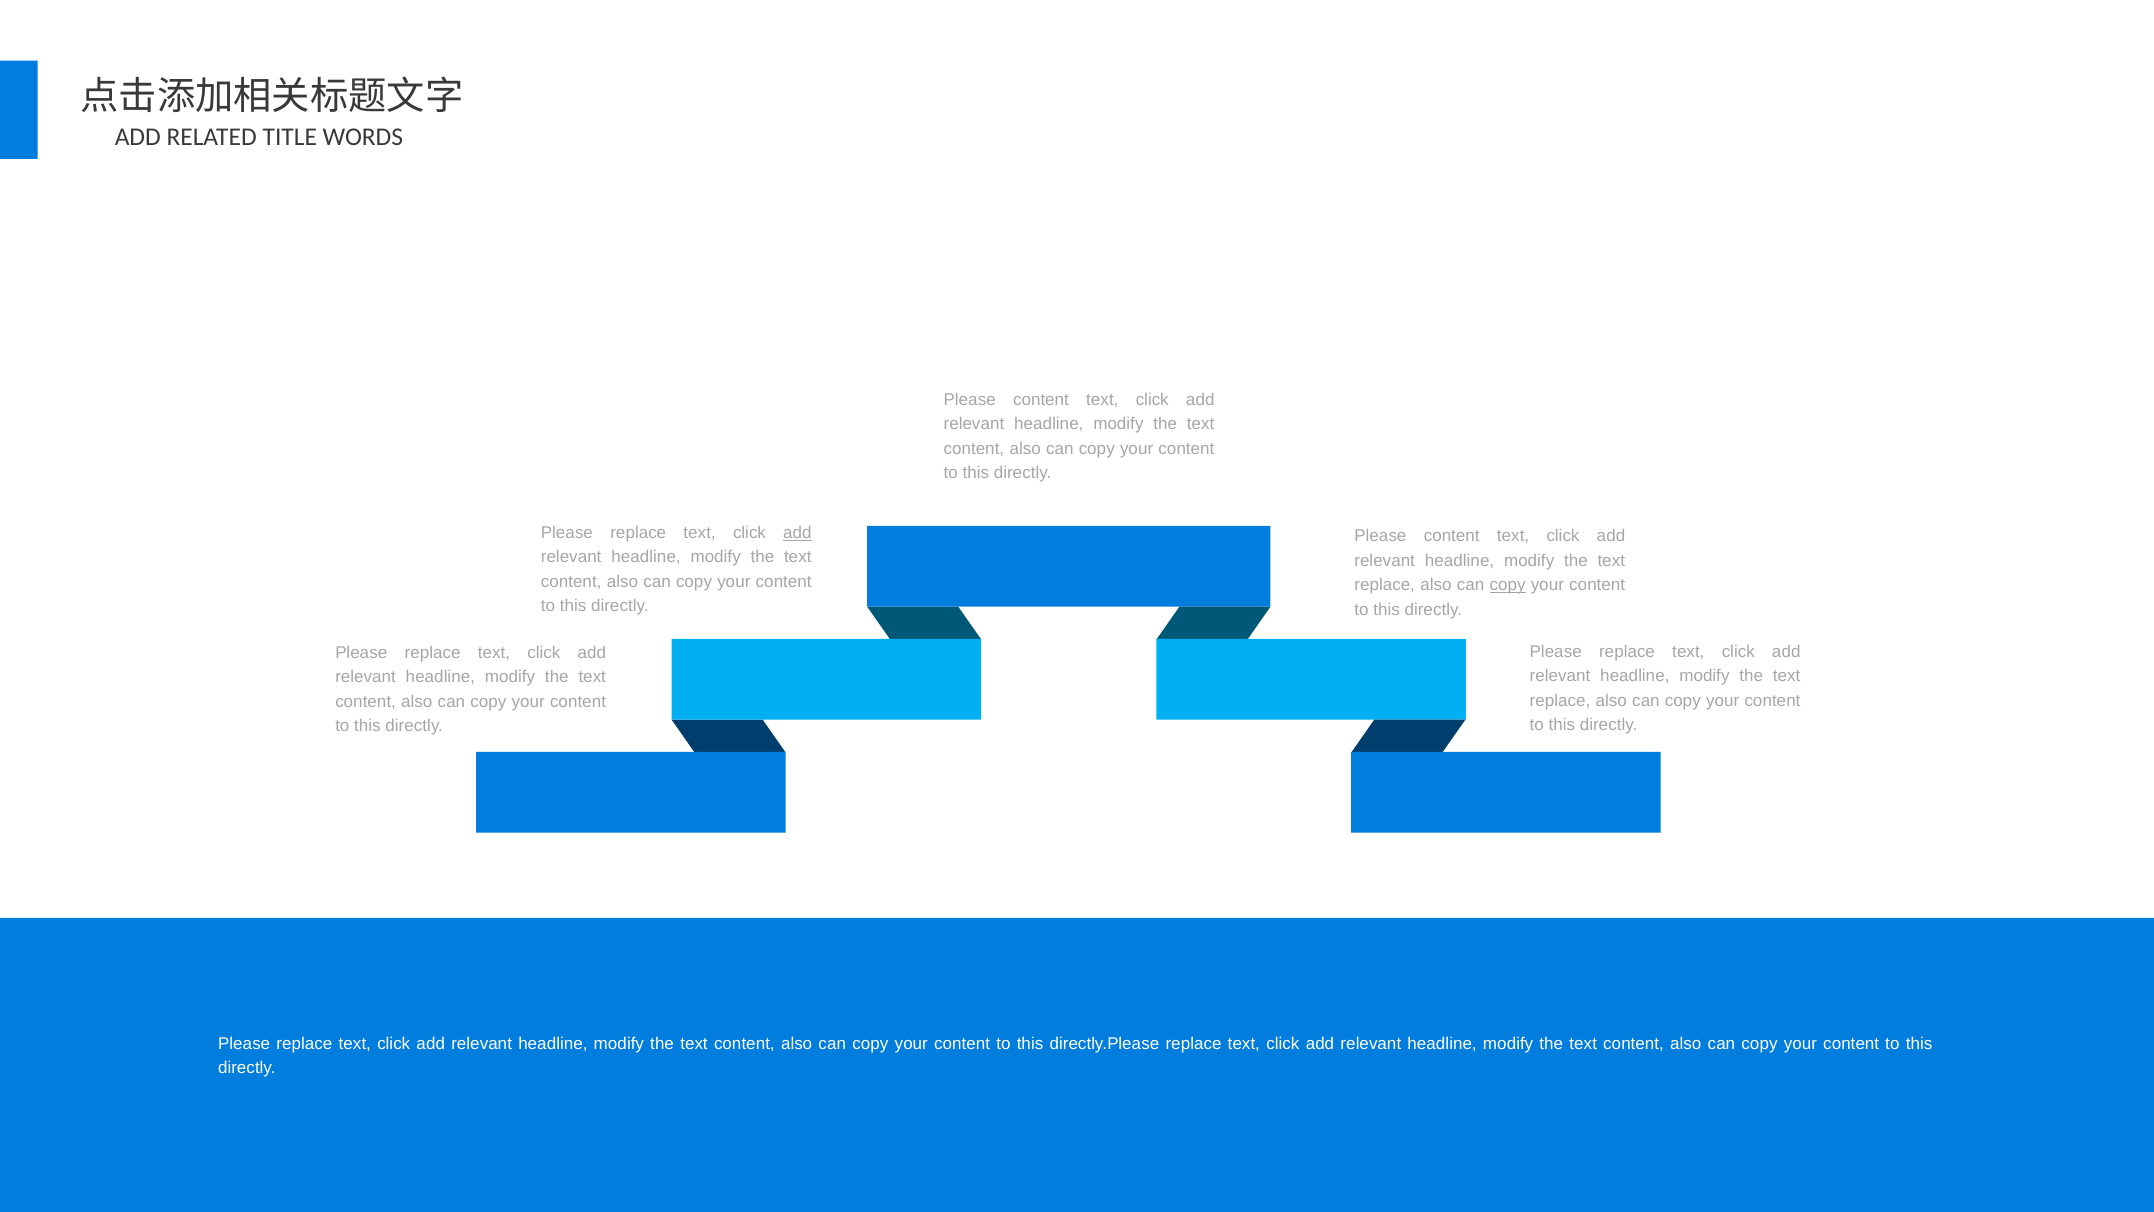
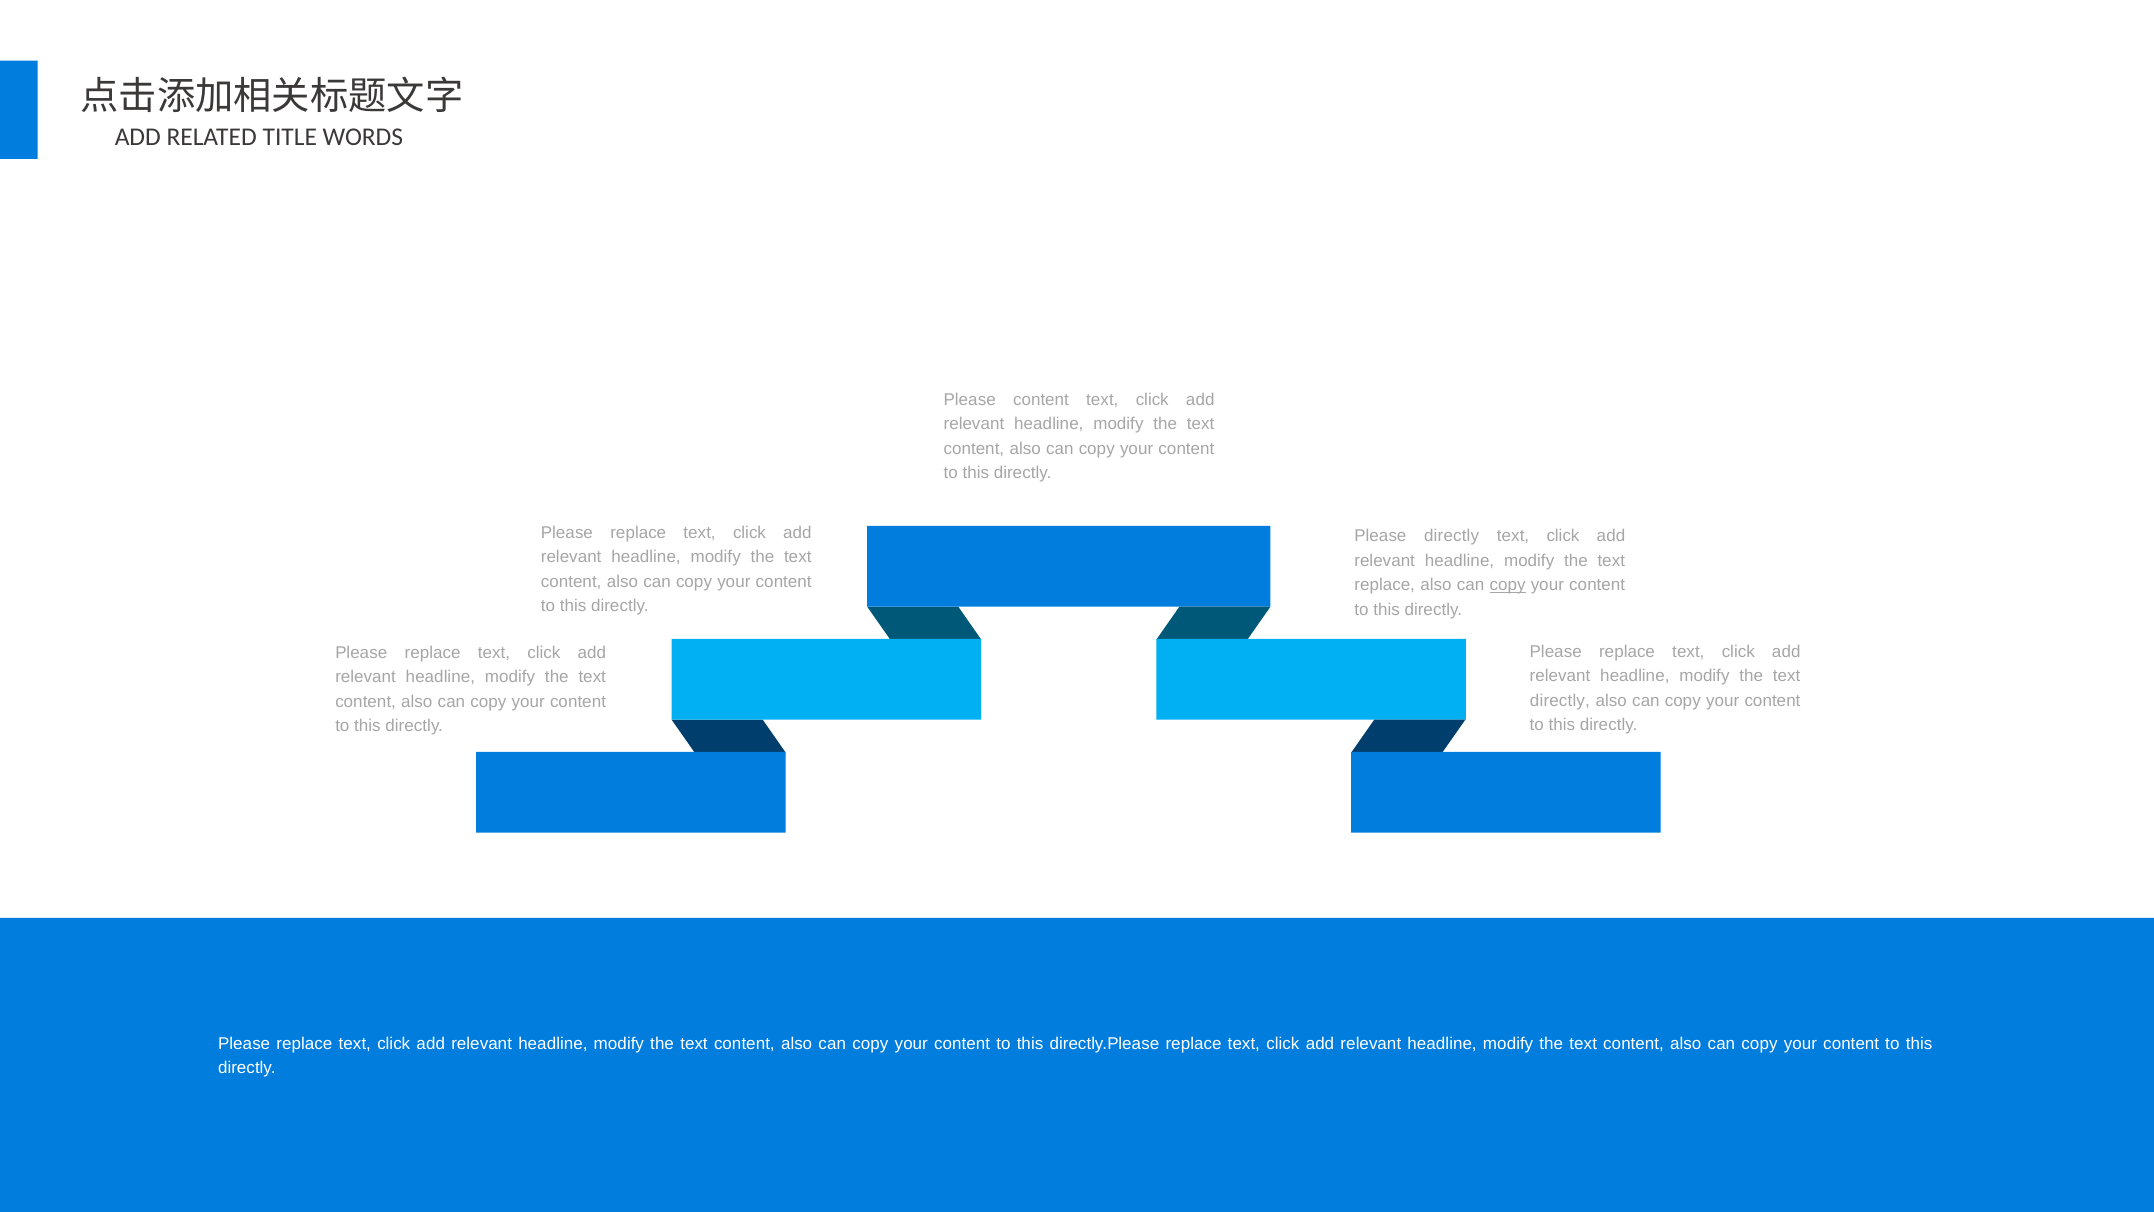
add underline: present -> none (797, 533)
content: content -> directly (1452, 536)
replace: replace -> directly (1560, 700)
